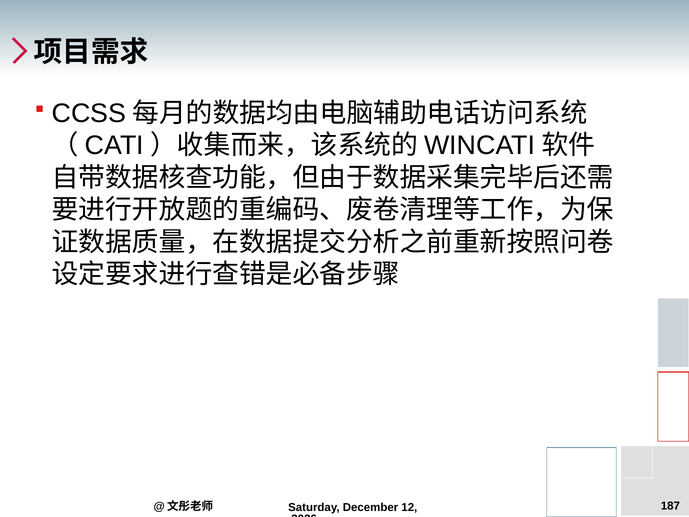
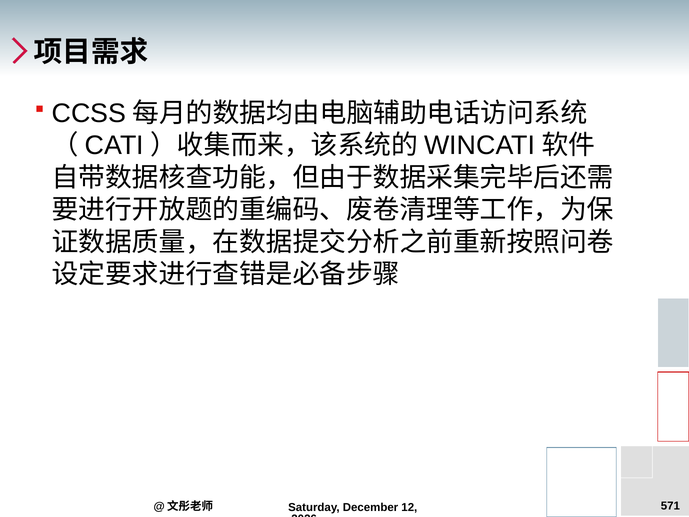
187: 187 -> 571 (670, 506)
